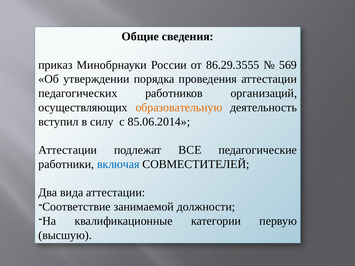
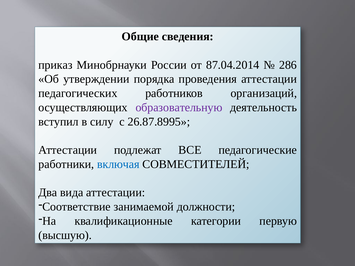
86.29.3555: 86.29.3555 -> 87.04.2014 (233, 65)
569: 569 -> 286 (288, 65)
образовательную colour: orange -> purple (179, 108)
85.06.2014: 85.06.2014 -> 26.87.8995 (159, 122)
